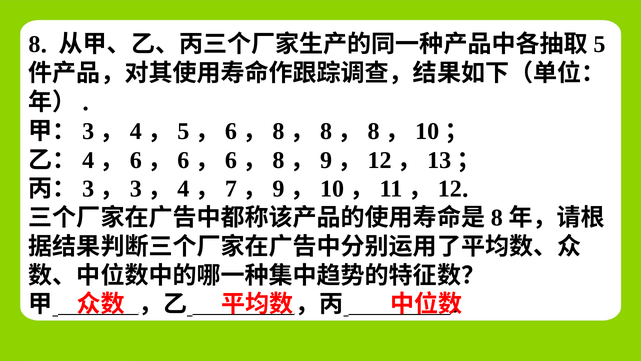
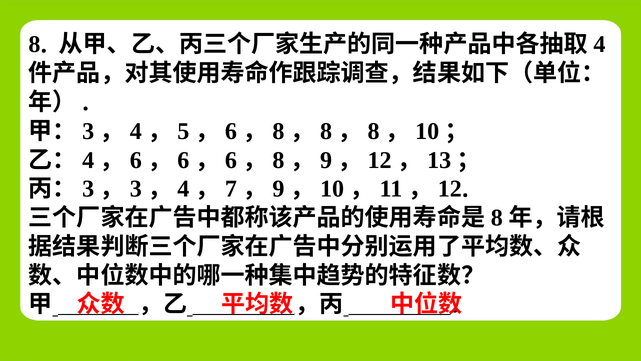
5: 5 -> 4 (600, 44)
